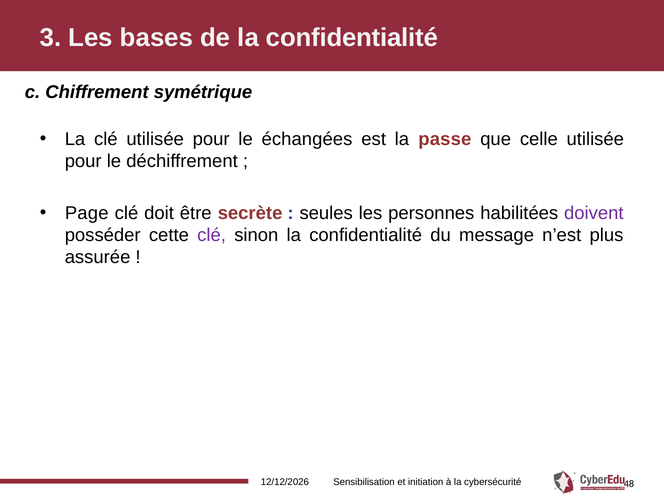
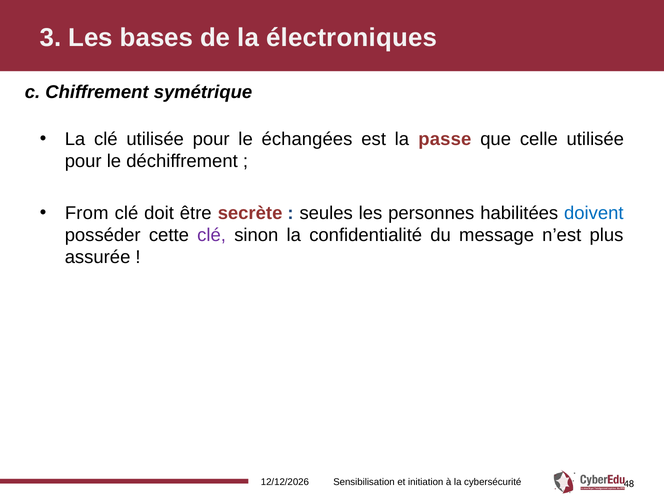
de la confidentialité: confidentialité -> électroniques (352, 38)
Page: Page -> From (87, 213)
doivent colour: purple -> blue (594, 213)
